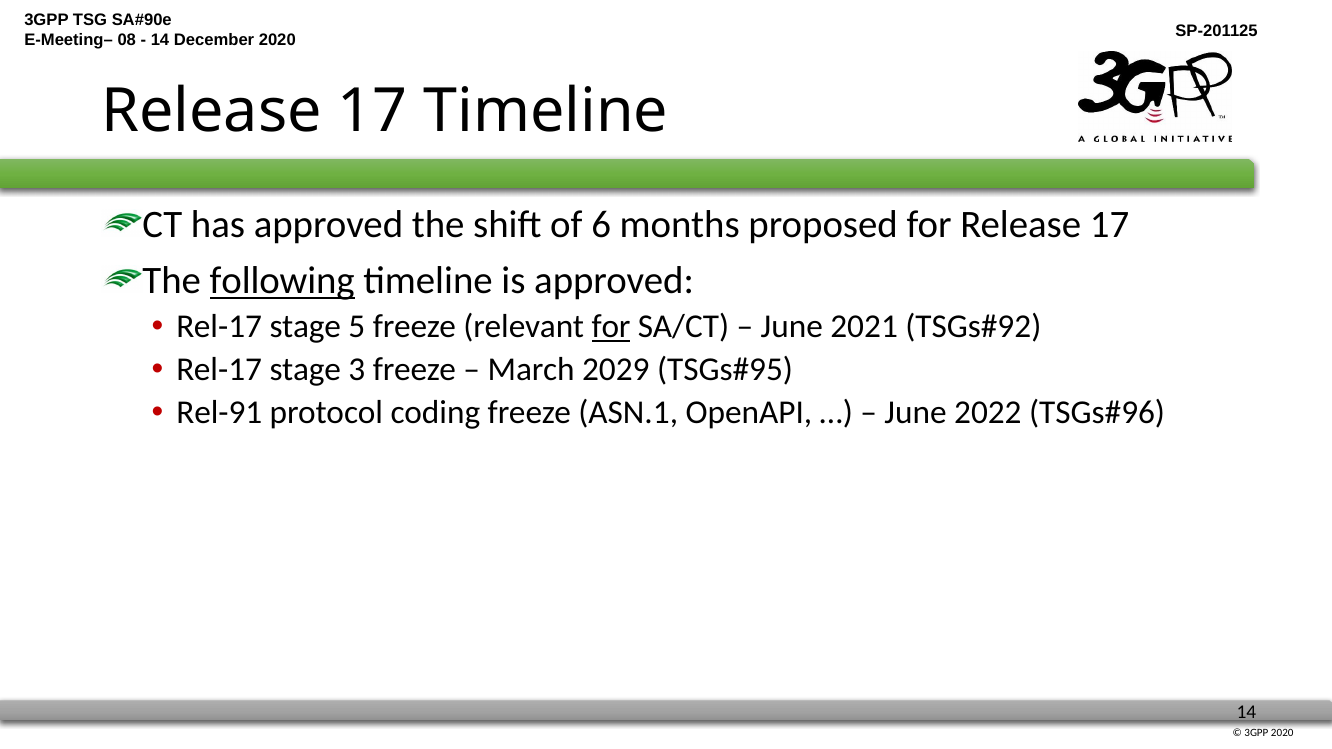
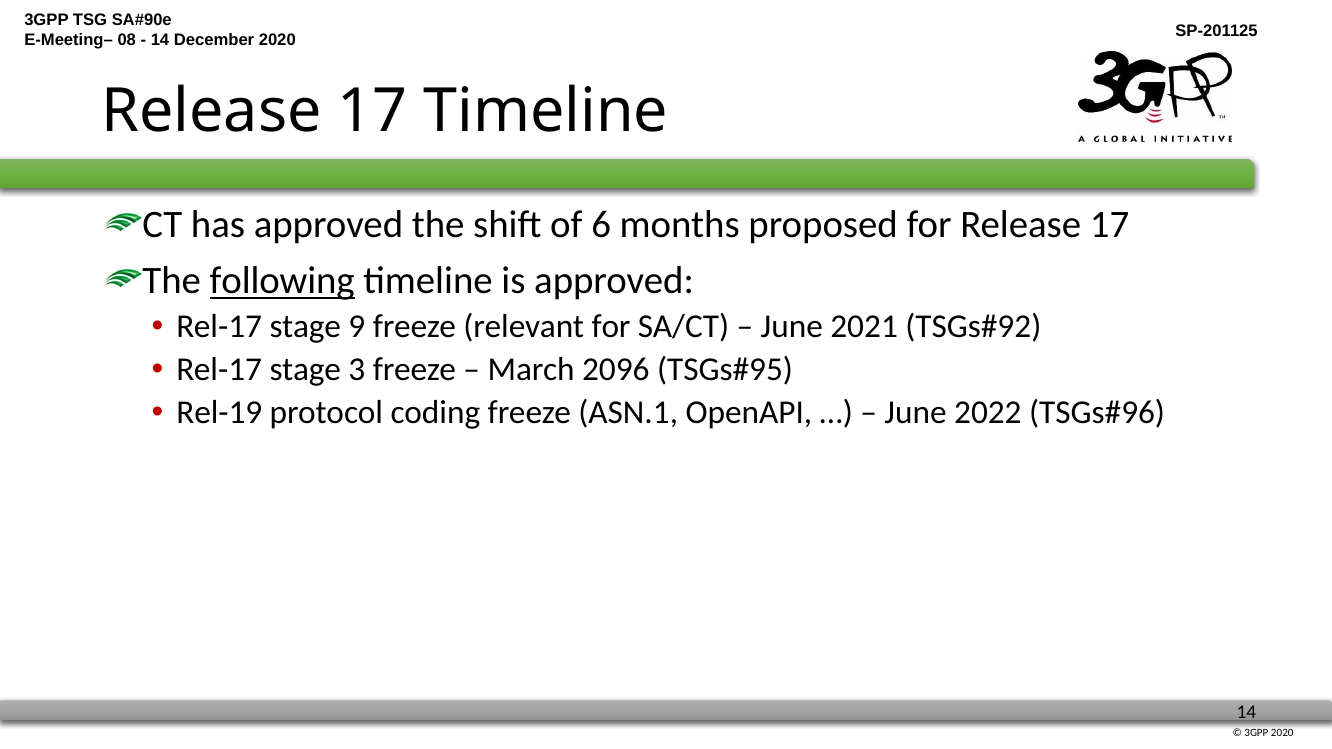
5: 5 -> 9 (357, 327)
for underline: present -> none (611, 327)
2029: 2029 -> 2096 (616, 370)
Rel-91: Rel-91 -> Rel-19 (219, 413)
